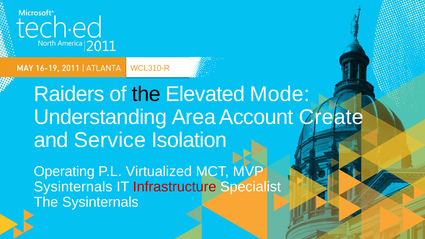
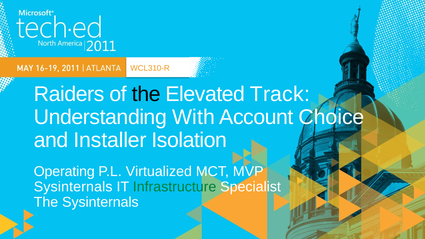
Mode: Mode -> Track (280, 94)
Area: Area -> With (194, 117)
Create: Create -> Choice (331, 117)
Service: Service -> Installer (110, 140)
Infrastructure colour: red -> green (175, 187)
